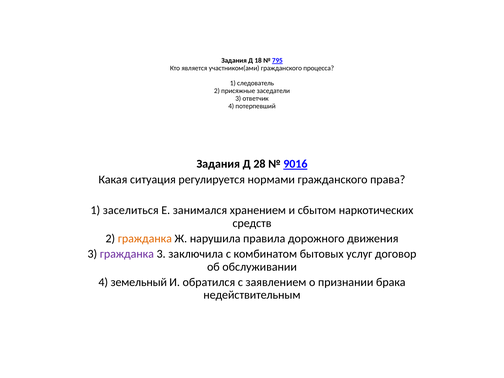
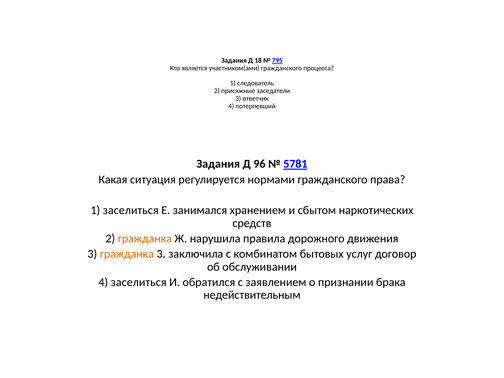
28: 28 -> 96 (259, 164)
9016: 9016 -> 5781 (295, 164)
гражданка colour: purple -> orange (127, 254)
4 земельный: земельный -> заселиться (139, 282)
